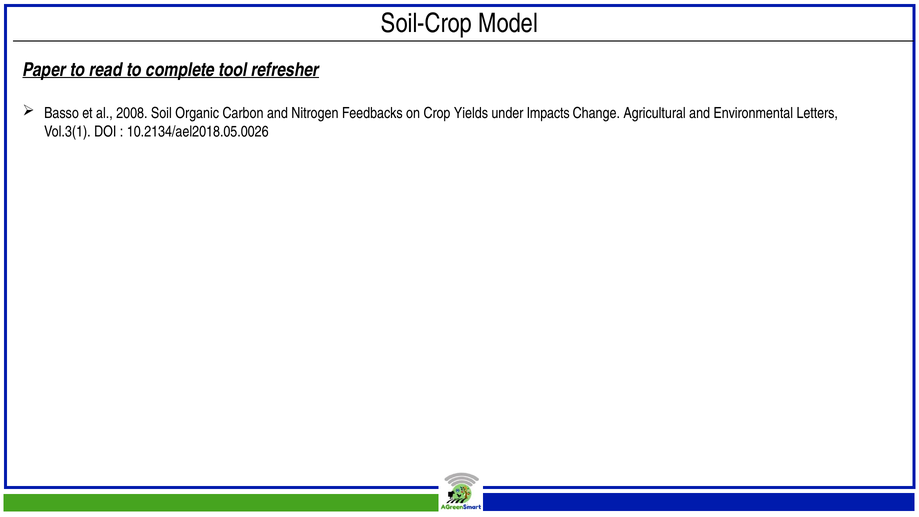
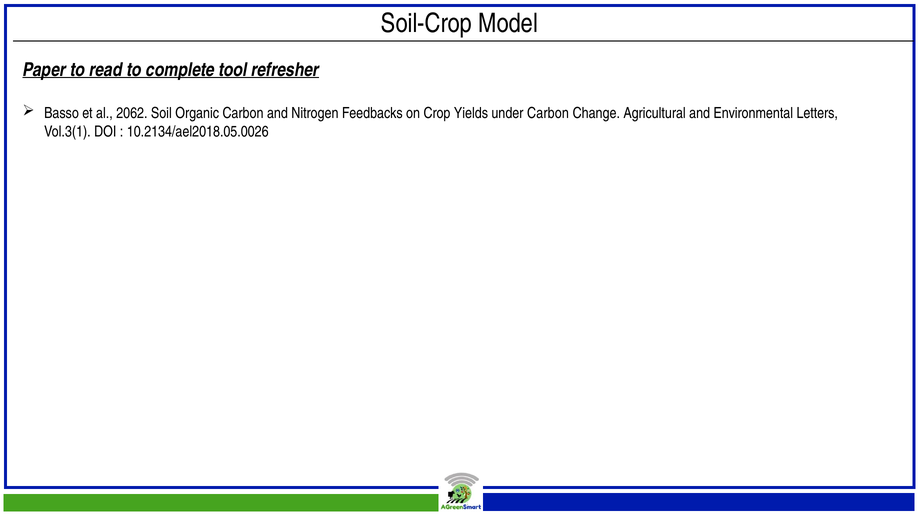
2008: 2008 -> 2062 (132, 113)
under Impacts: Impacts -> Carbon (548, 113)
